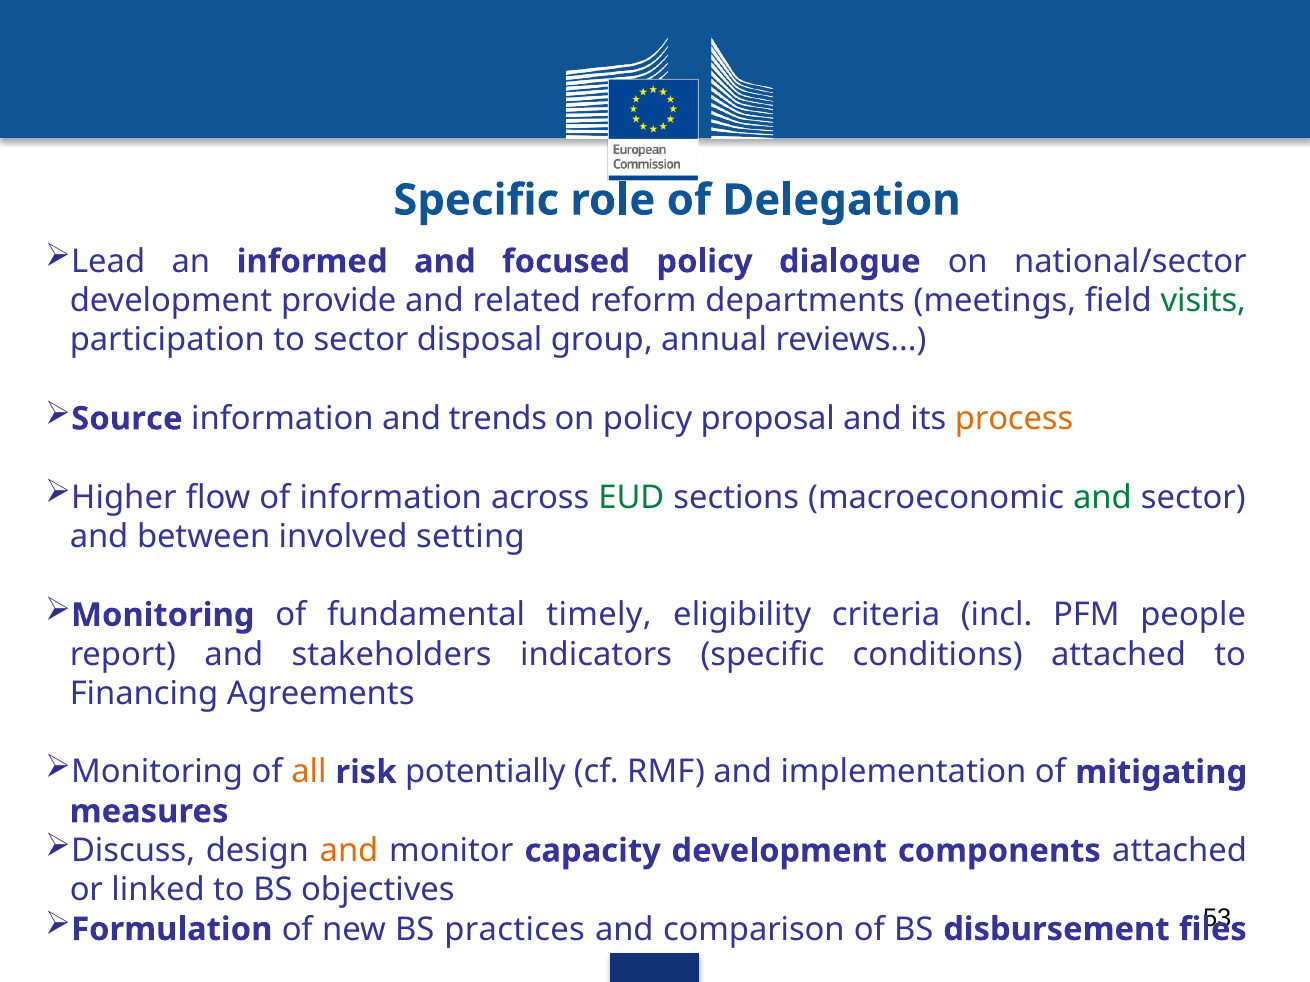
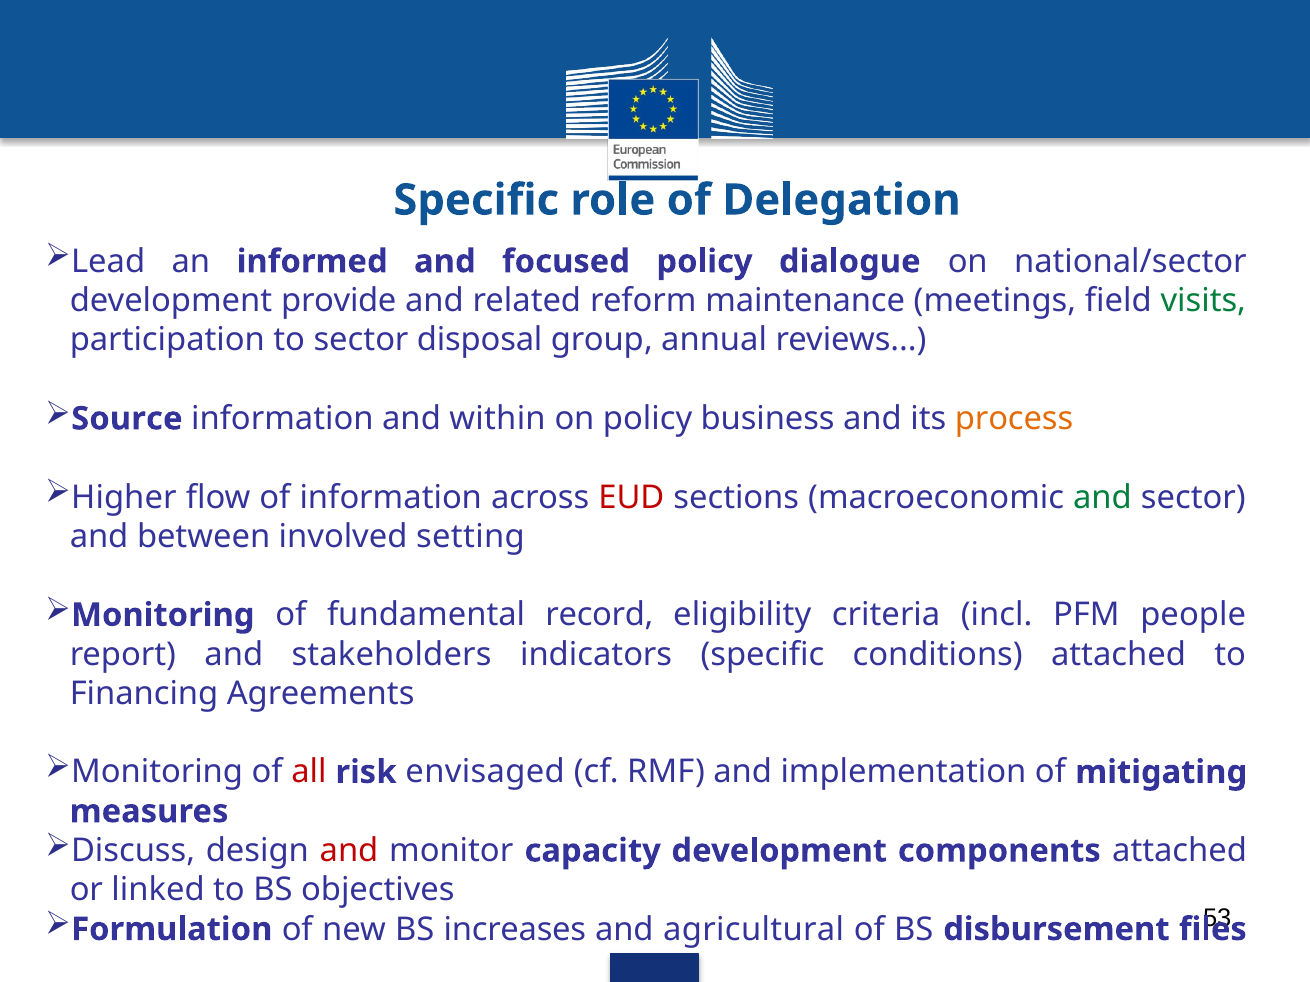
departments: departments -> maintenance (805, 301)
trends: trends -> within (498, 419)
proposal: proposal -> business (768, 419)
EUD colour: green -> red (631, 497)
timely: timely -> record (599, 615)
all colour: orange -> red (309, 773)
potentially: potentially -> envisaged (485, 773)
and colour: orange -> red (349, 851)
practices: practices -> increases (515, 930)
comparison: comparison -> agricultural (754, 930)
